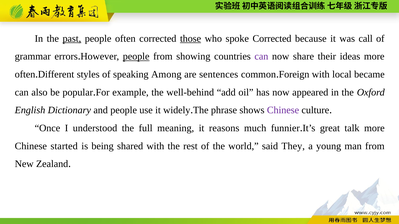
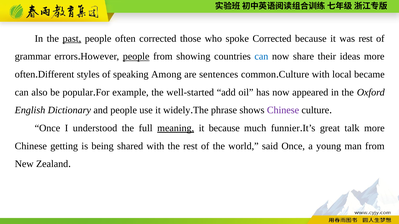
those underline: present -> none (191, 39)
was call: call -> rest (366, 39)
can colour: purple -> blue (261, 57)
Foreign: Foreign -> Culture (294, 75)
well-behind: well-behind -> well-started (190, 92)
meaning underline: none -> present (176, 128)
it reasons: reasons -> because (224, 128)
started: started -> getting (64, 146)
said They: They -> Once (293, 146)
